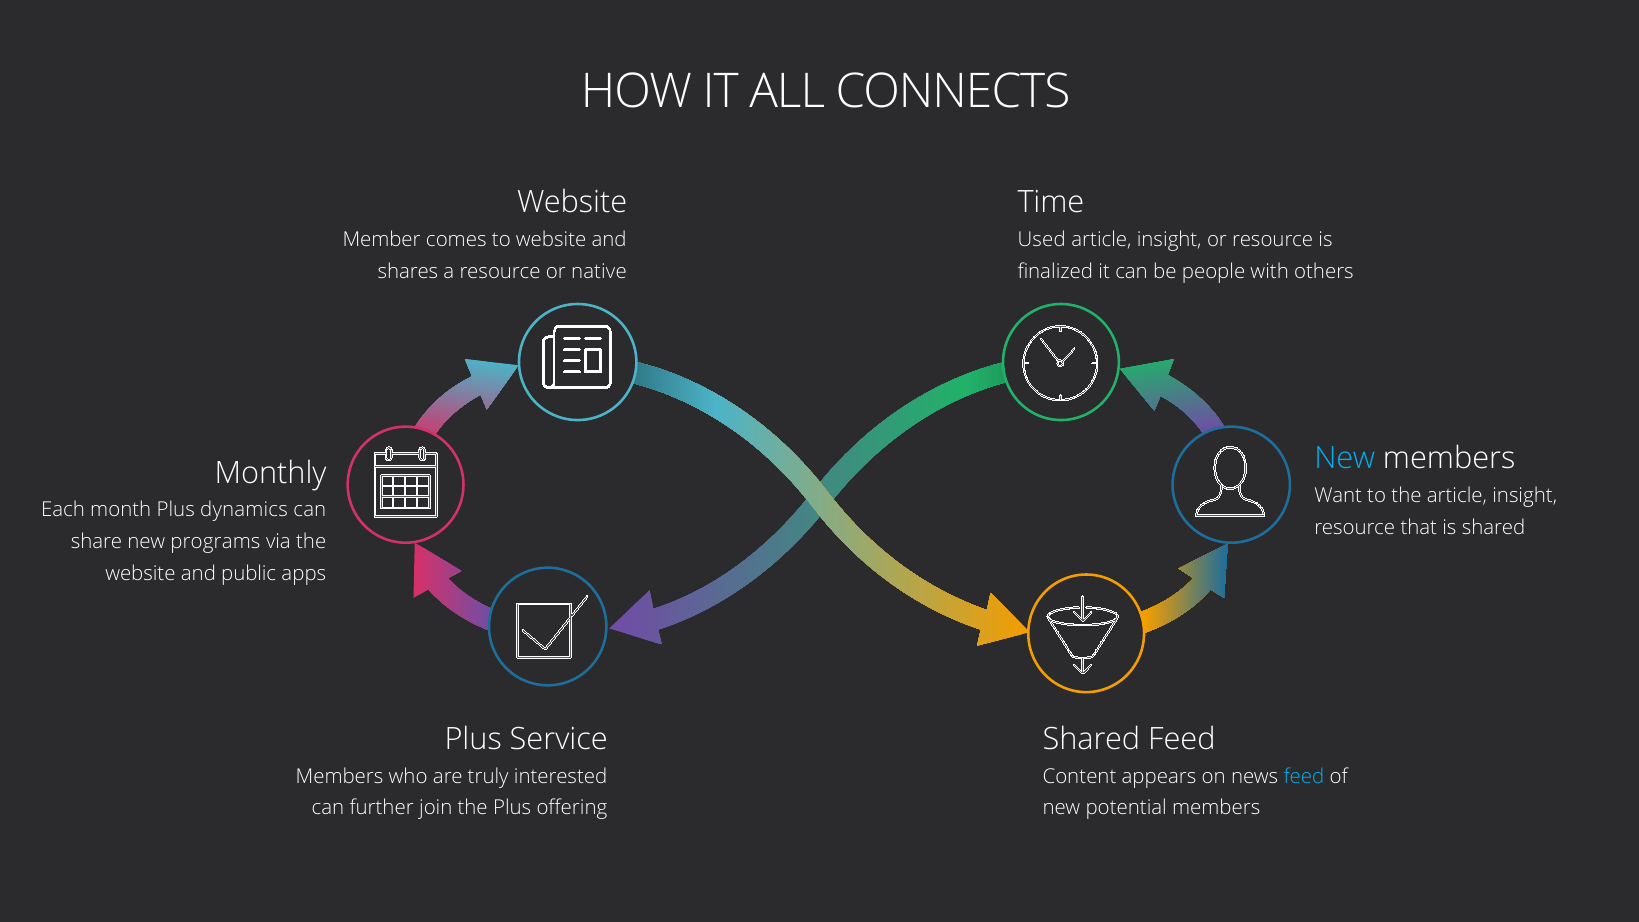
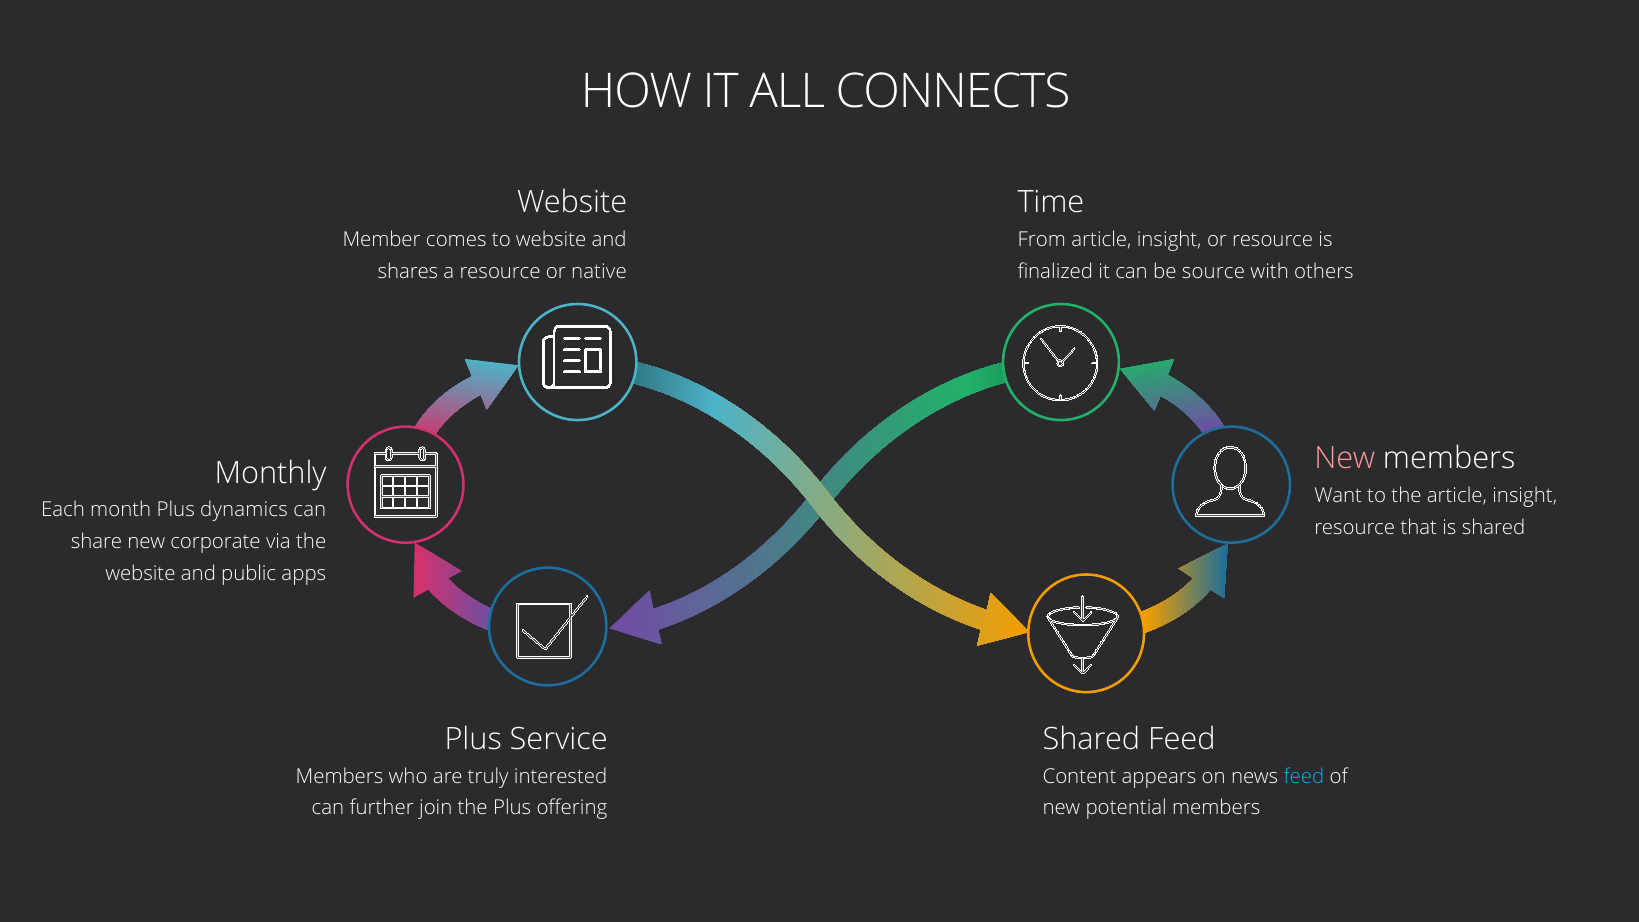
Used: Used -> From (1042, 239)
people: people -> source (1213, 271)
New colour: light blue -> pink (1345, 459)
programs: programs -> corporate (215, 542)
